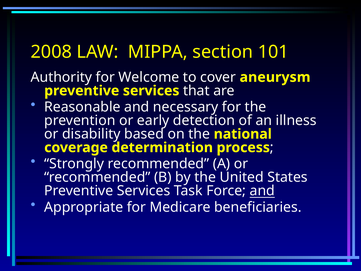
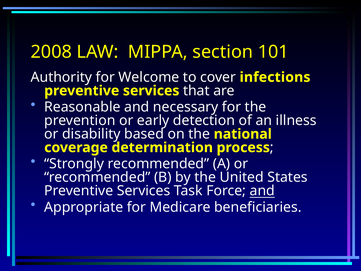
aneurysm: aneurysm -> infections (275, 77)
